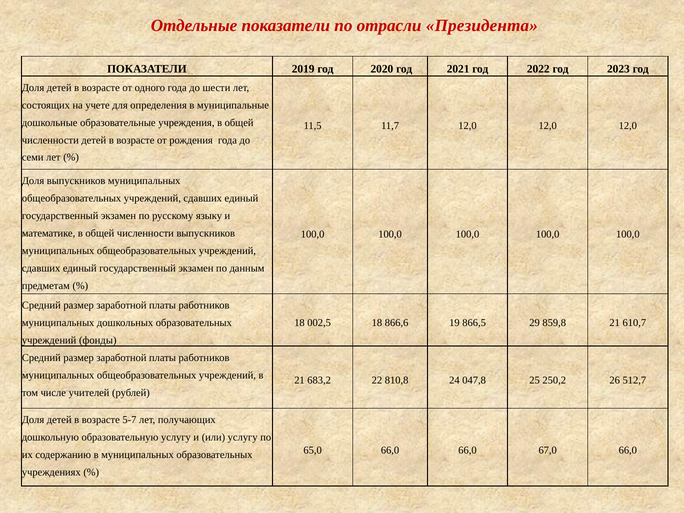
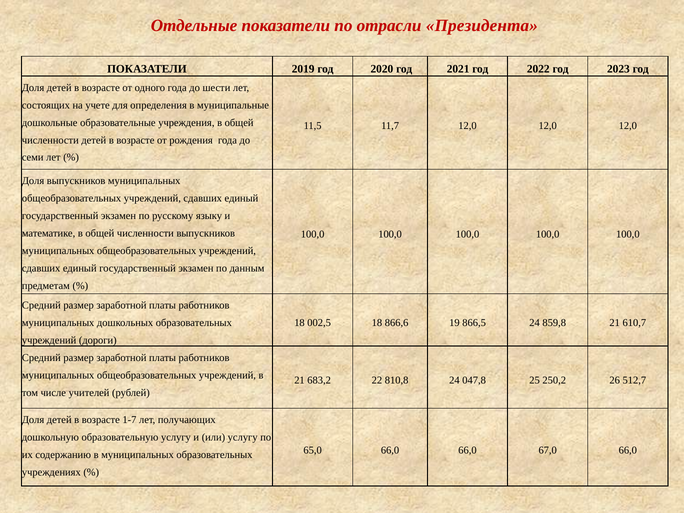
866,5 29: 29 -> 24 (535, 323)
фонды: фонды -> дороги (98, 340)
5-7: 5-7 -> 1-7 (129, 420)
